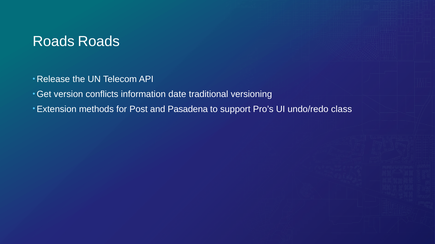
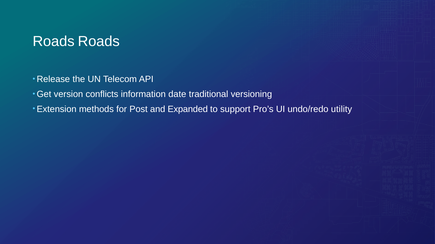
Pasadena: Pasadena -> Expanded (188, 109)
class: class -> utility (342, 109)
